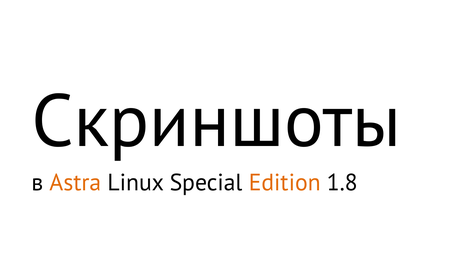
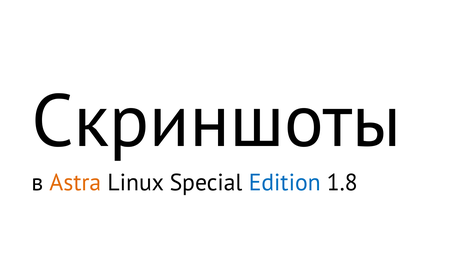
Edition colour: orange -> blue (285, 182)
